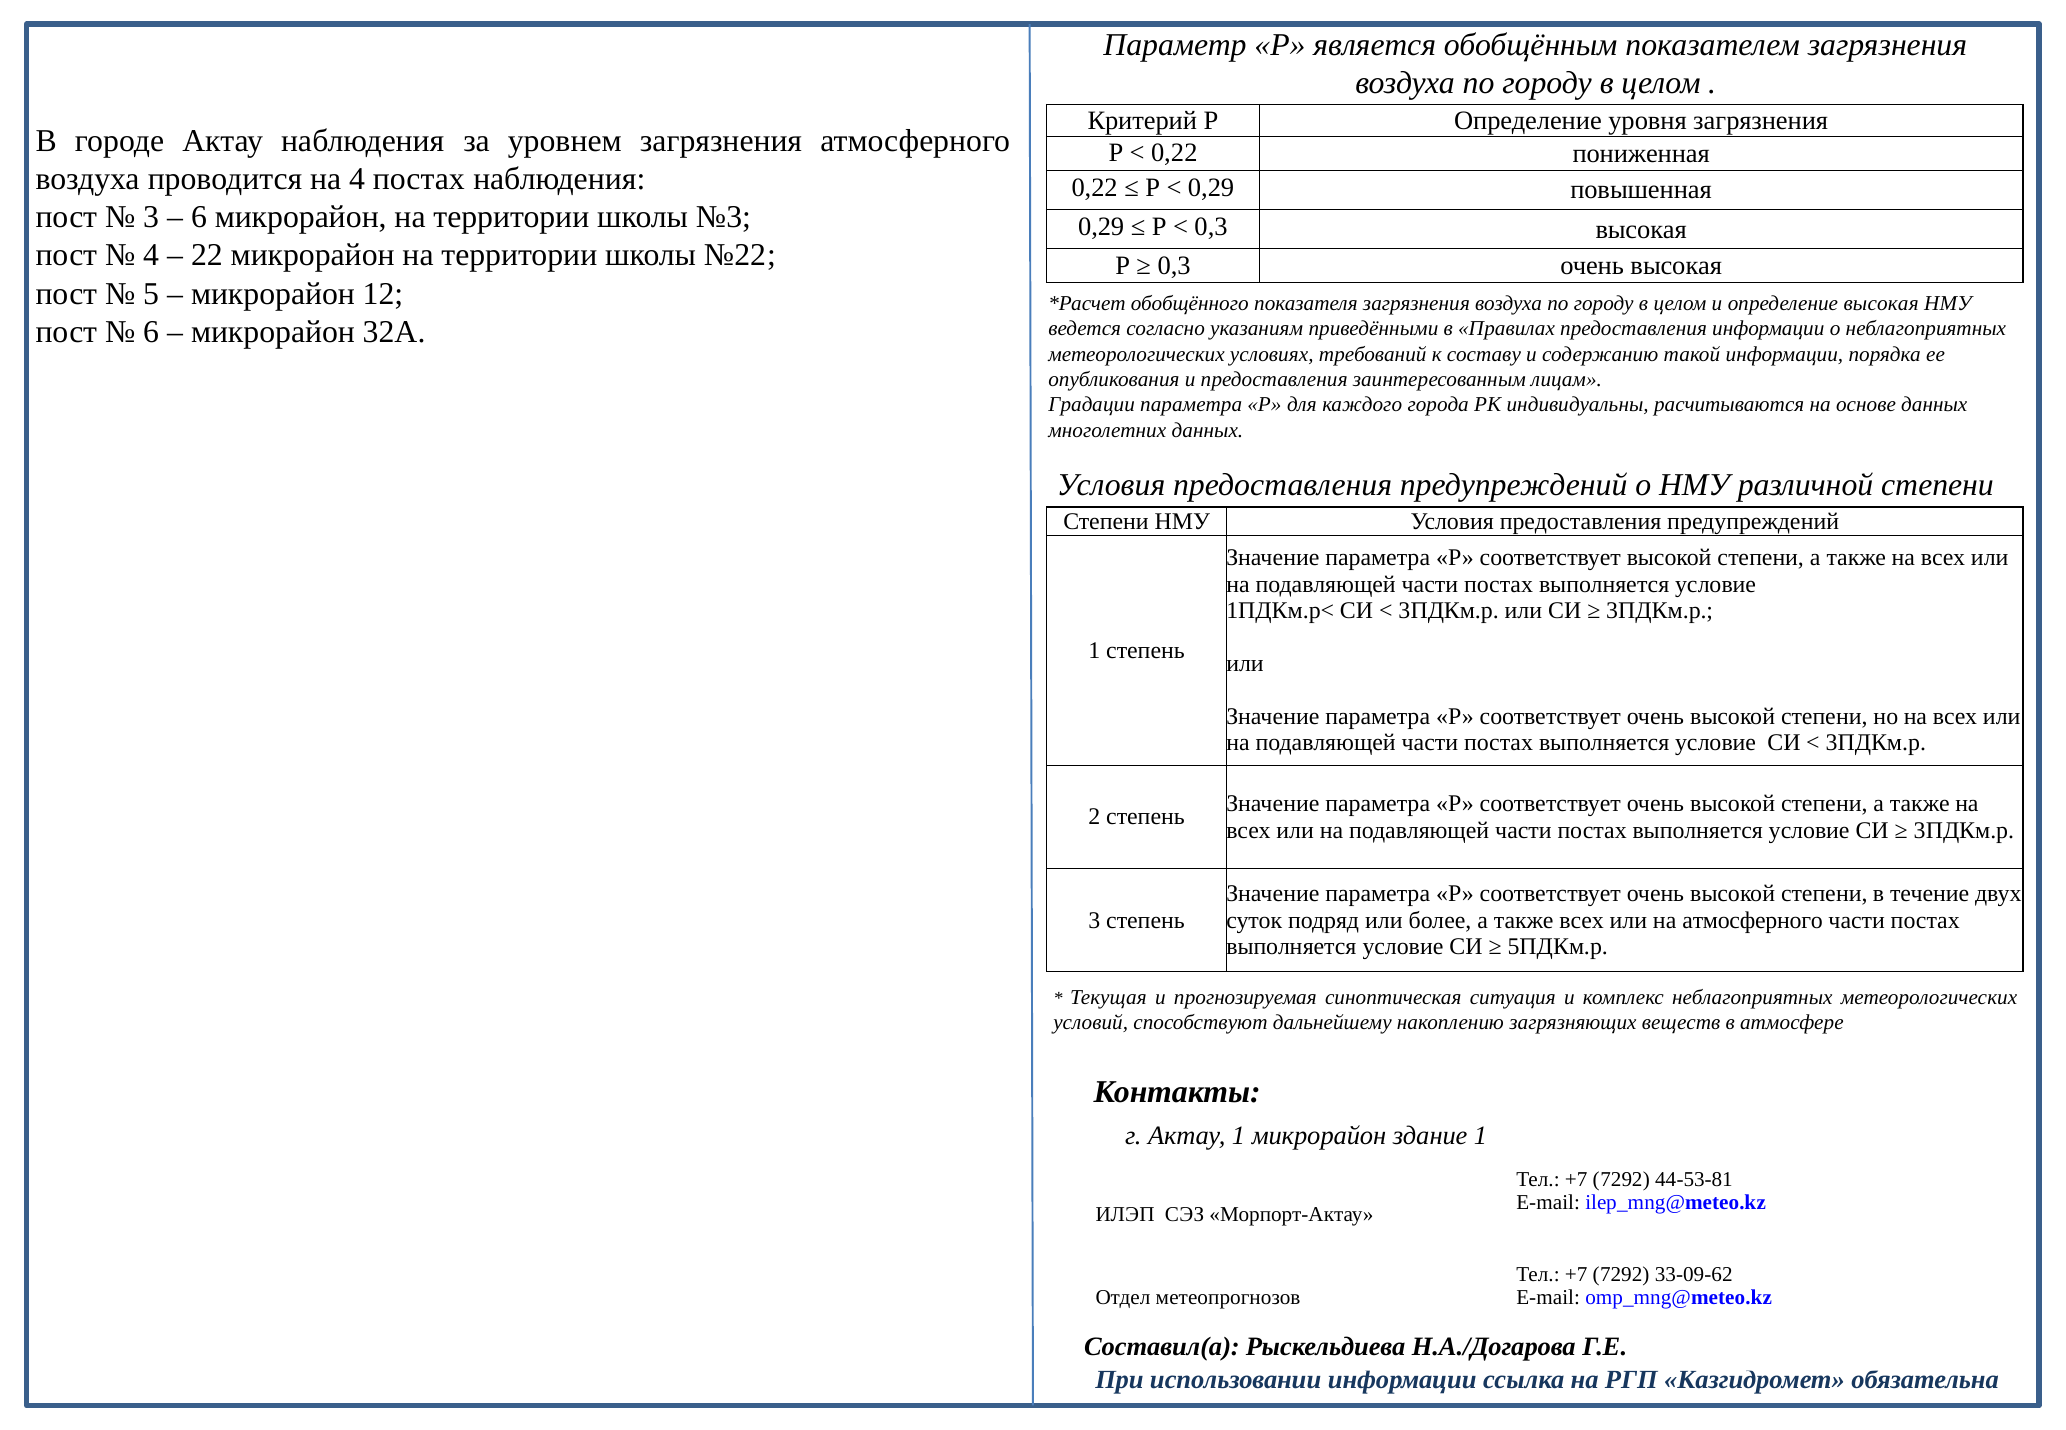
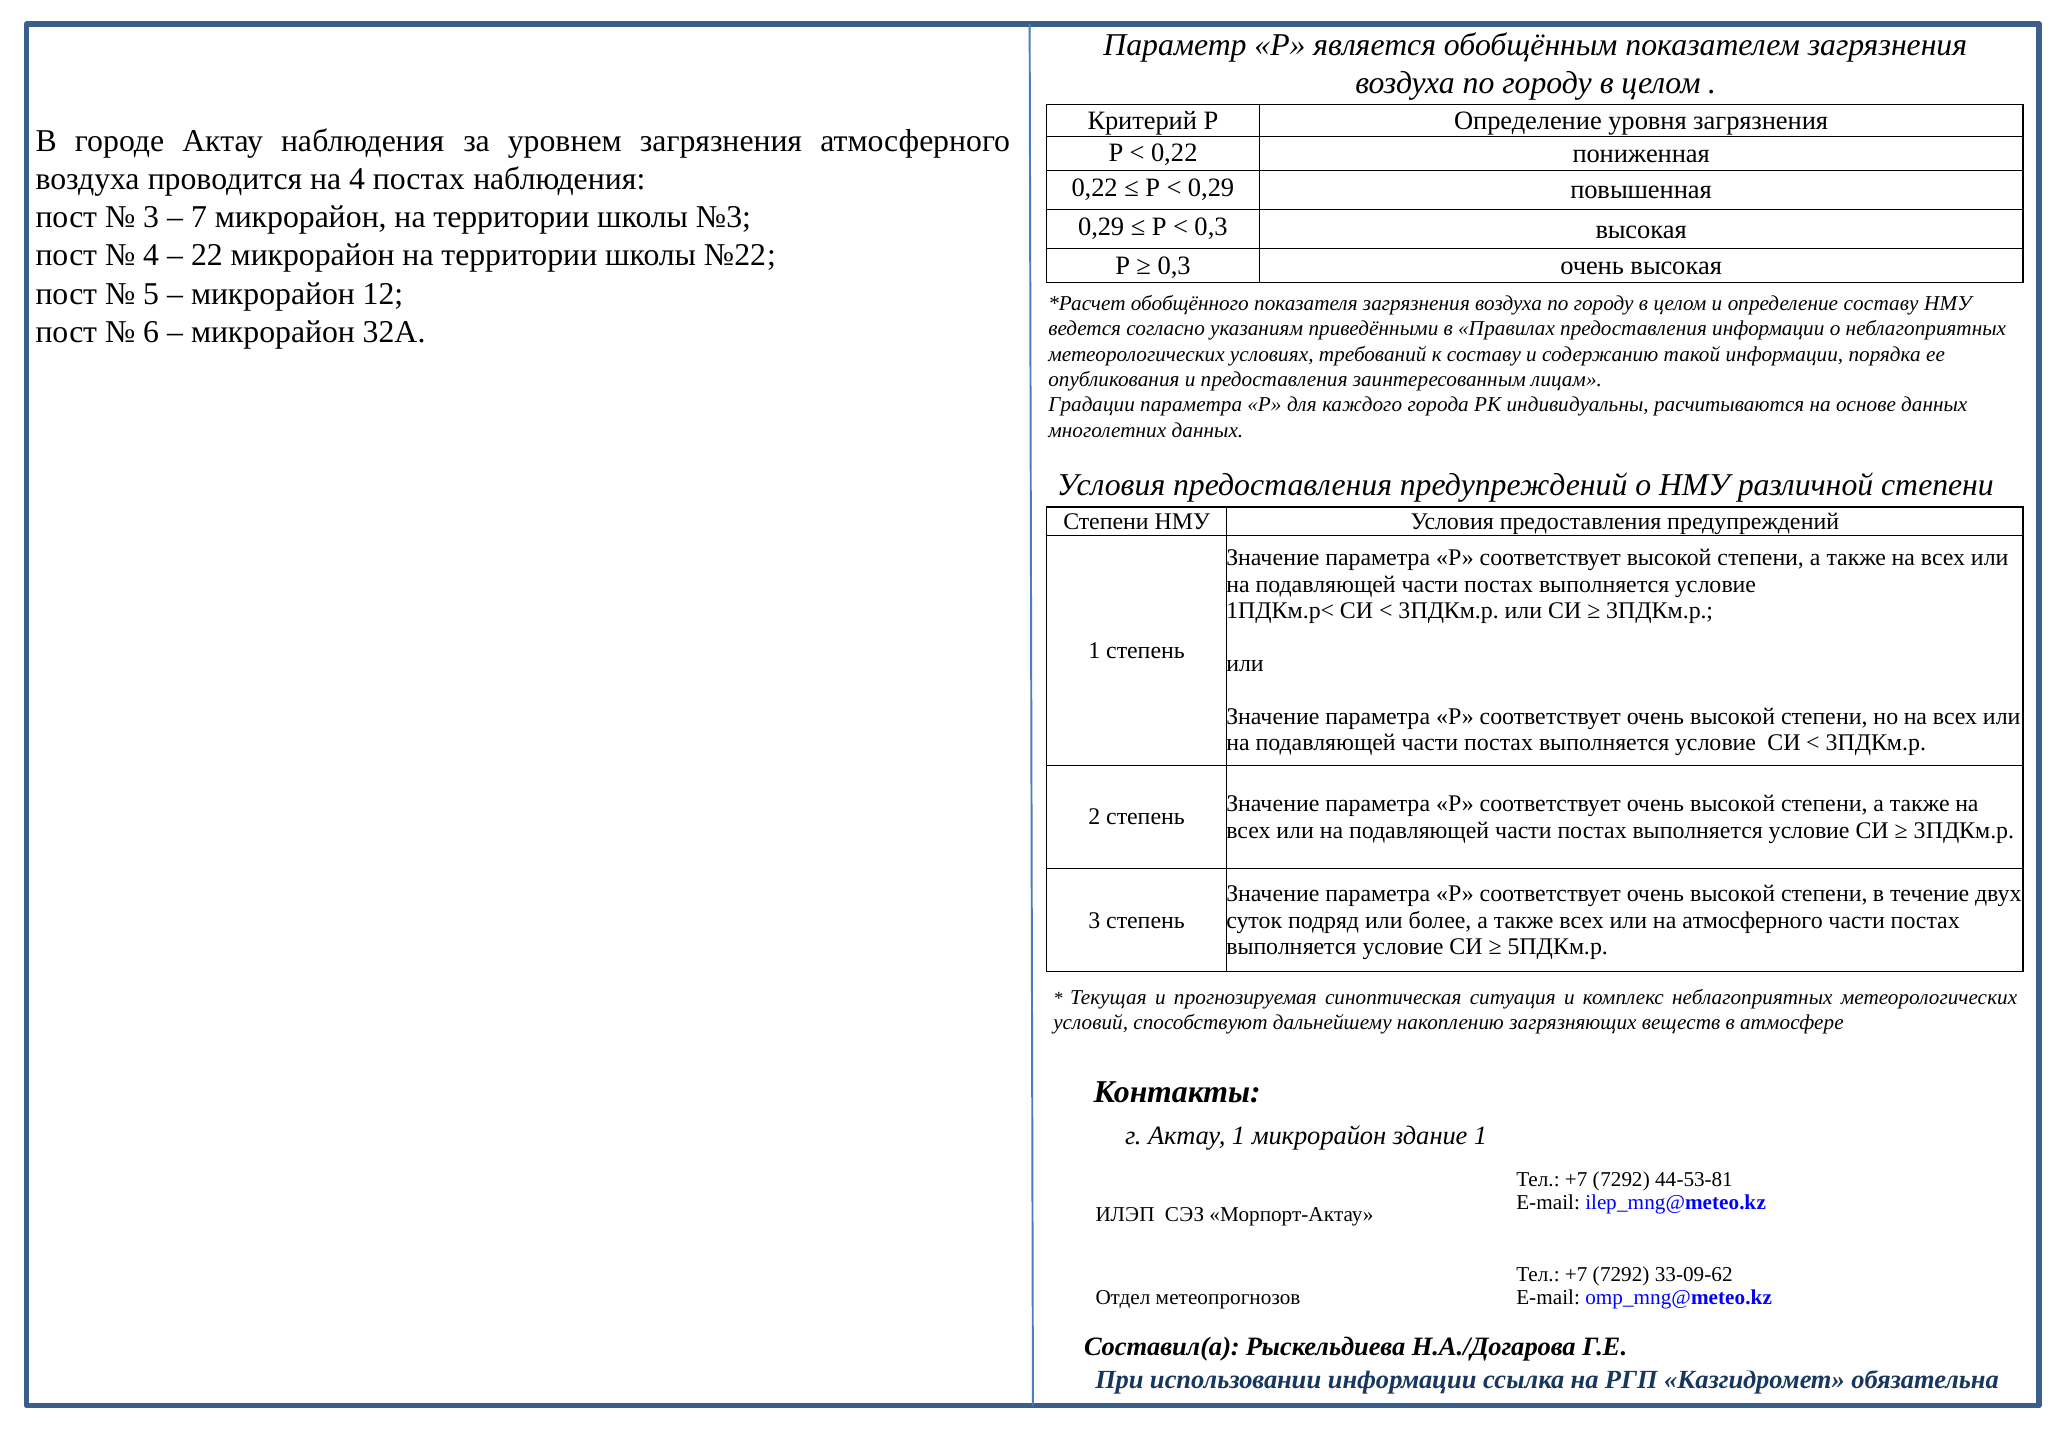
6: 6 -> 7 (199, 217)
определение высокая: высокая -> составу (1881, 303)
